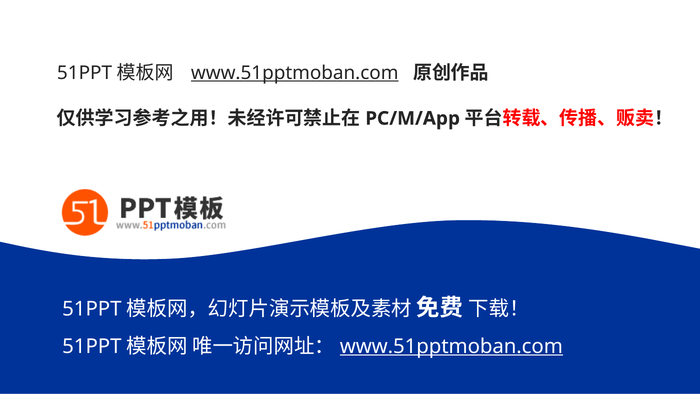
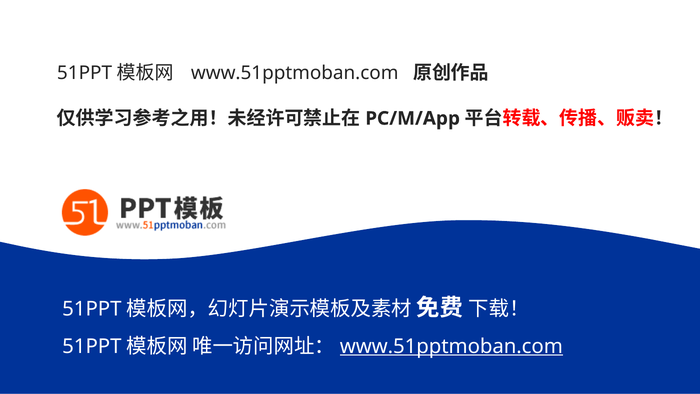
www.51pptmoban.com underline: present -> none (295, 73)
